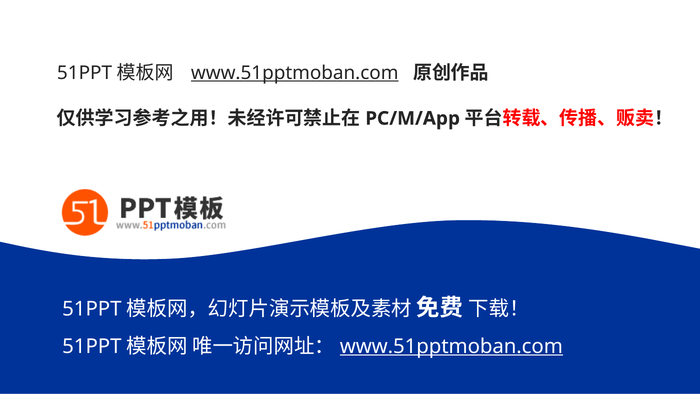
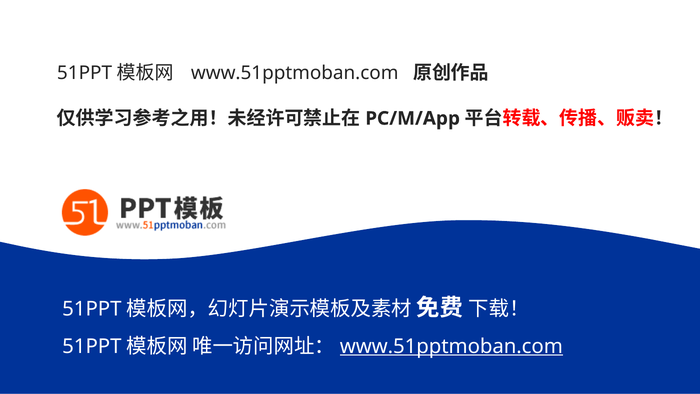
www.51pptmoban.com underline: present -> none (295, 73)
